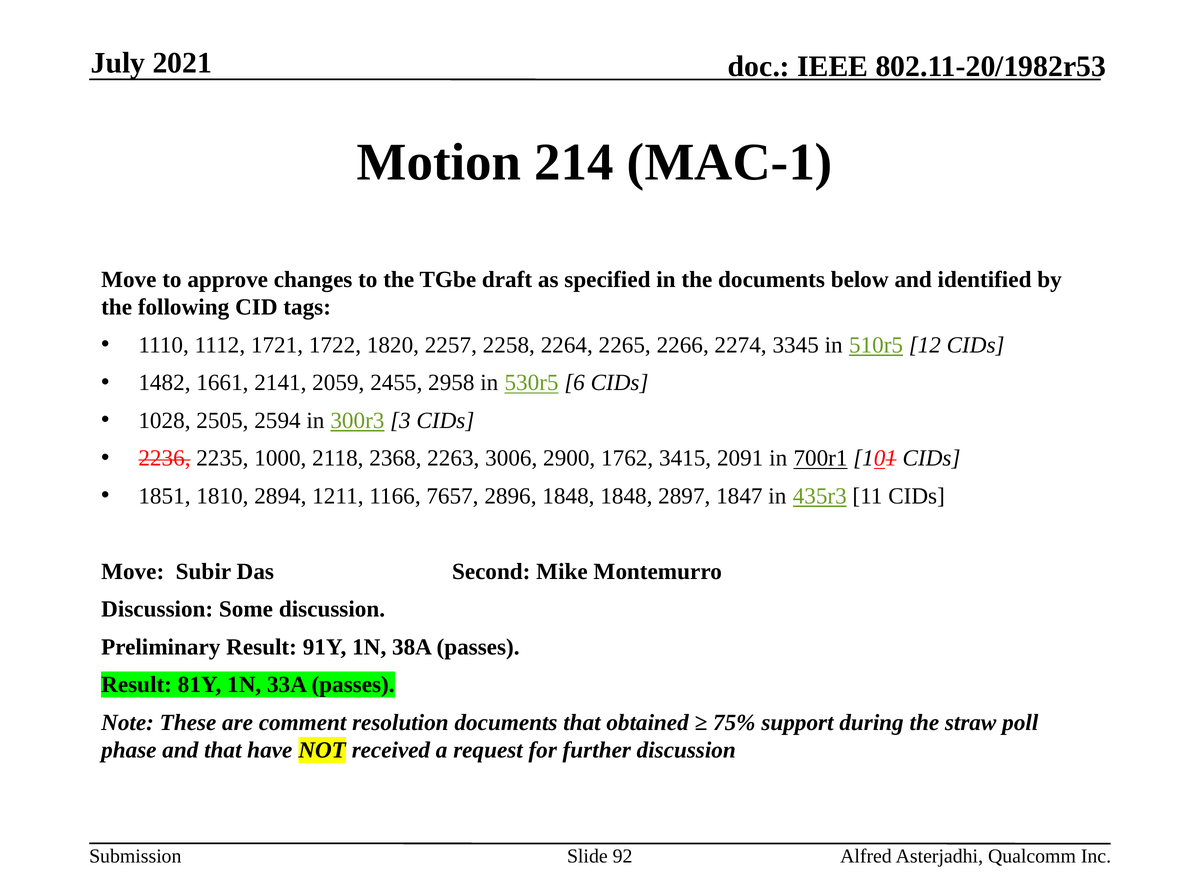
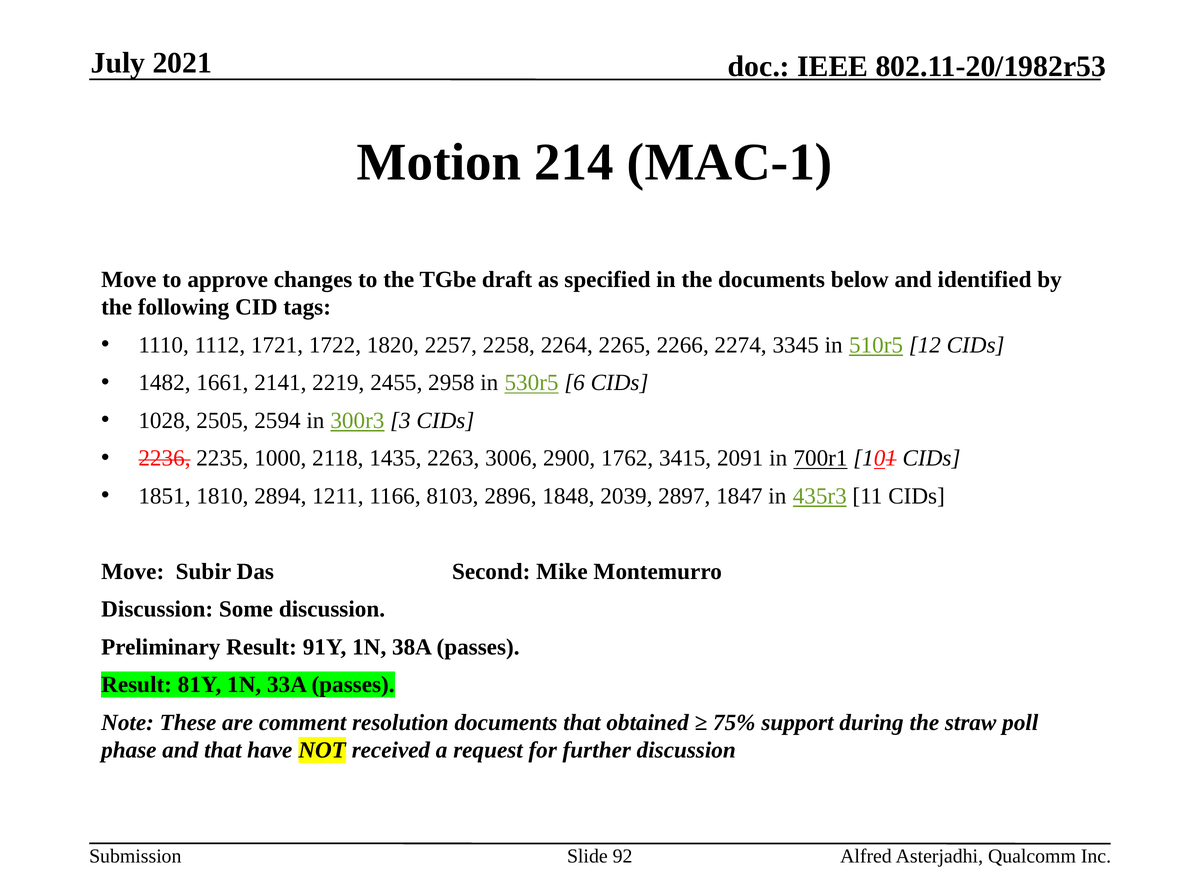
2059: 2059 -> 2219 (338, 383)
2368: 2368 -> 1435 (395, 458)
7657: 7657 -> 8103 (452, 496)
1848 1848: 1848 -> 2039 (626, 496)
